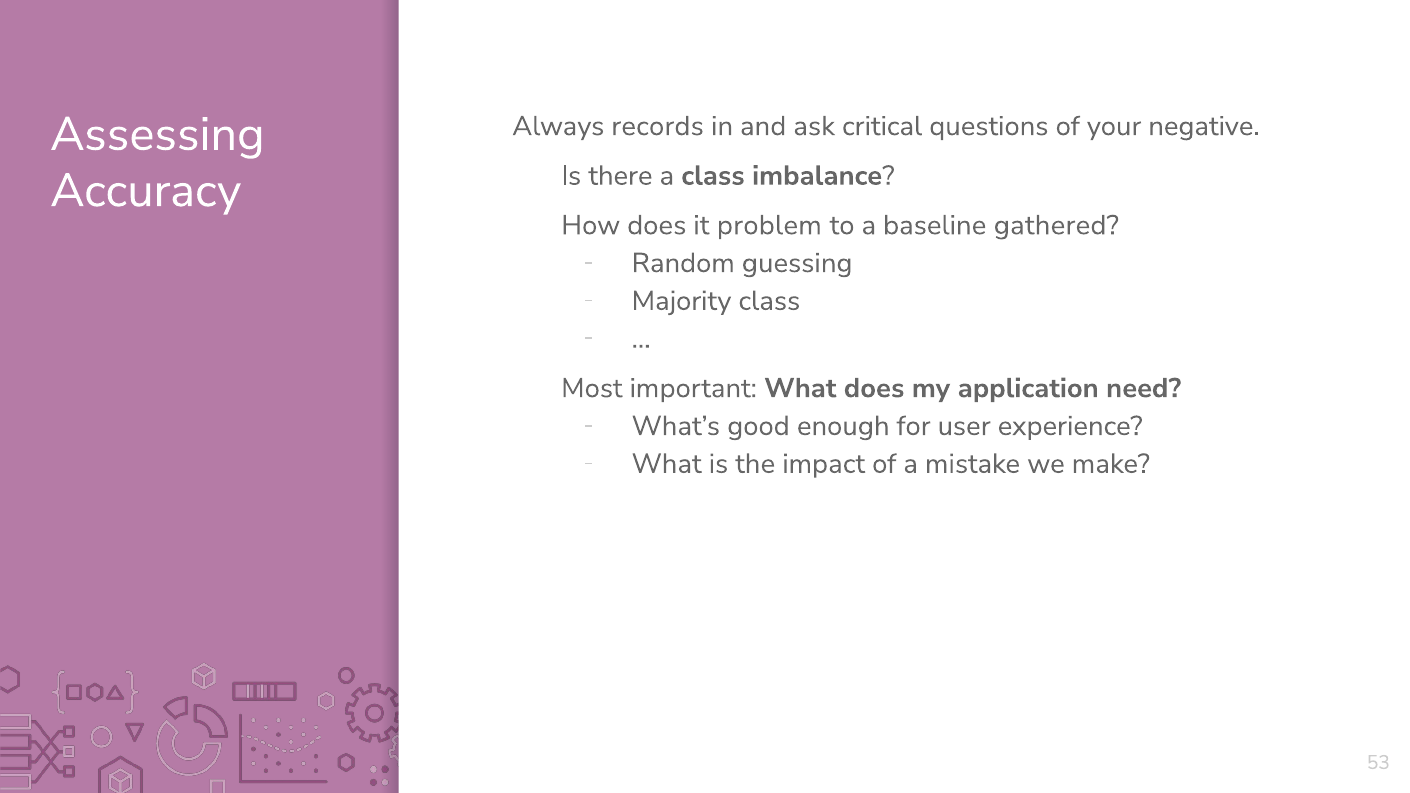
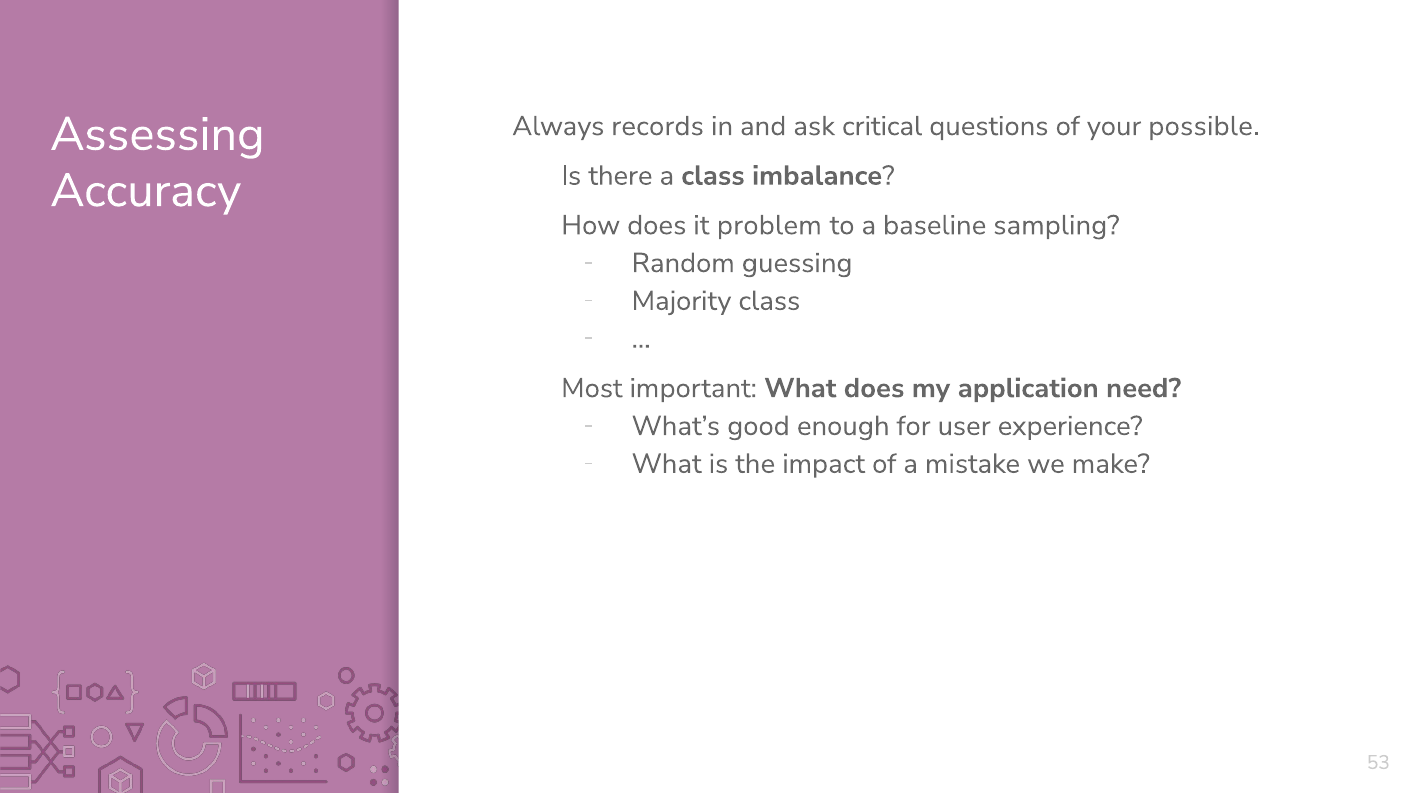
negative: negative -> possible (1204, 126)
gathered: gathered -> sampling (1056, 225)
